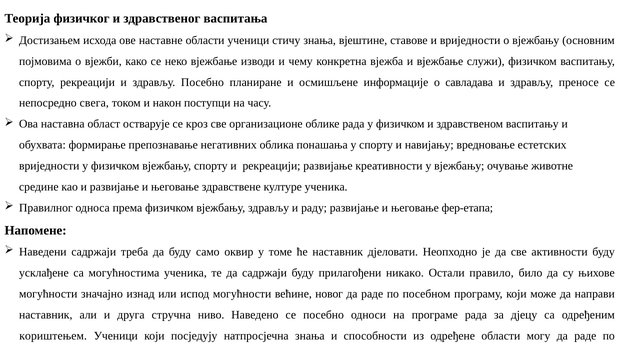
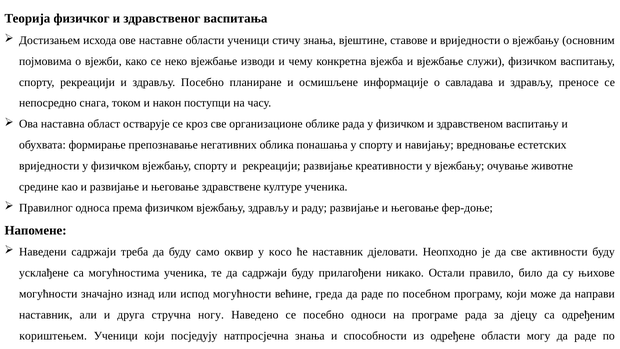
свега: свега -> снага (94, 103)
фер-етапа: фер-етапа -> фер-доње (467, 208)
томе: томе -> косо (280, 252)
новог: новог -> греда (329, 294)
ниво: ниво -> ногу (211, 315)
